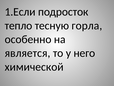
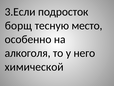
1.Если: 1.Если -> 3.Если (20, 12)
тепло: тепло -> борщ (18, 25)
горла: горла -> место (87, 25)
является: является -> алкоголя (28, 53)
